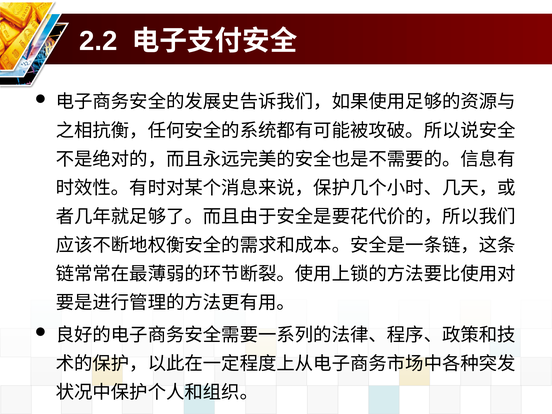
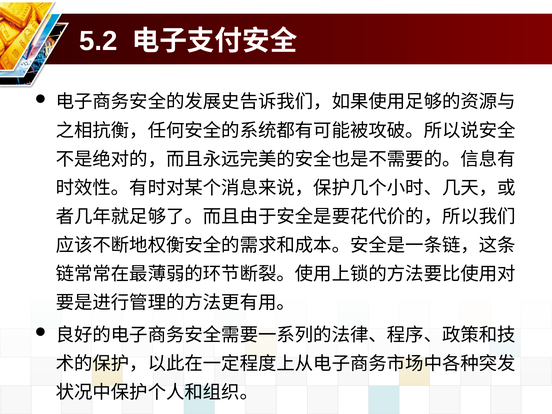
2.2: 2.2 -> 5.2 (98, 41)
